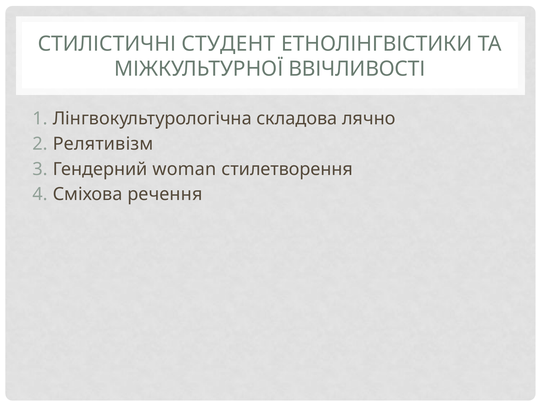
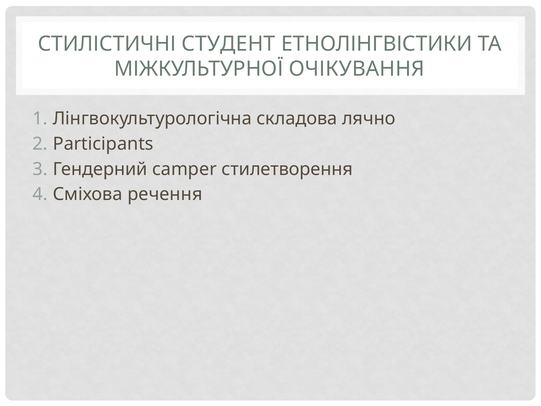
ВВІЧЛИВОСТІ: ВВІЧЛИВОСТІ -> ОЧІКУВАННЯ (357, 69)
Релятивізм: Релятивізм -> Participants (103, 144)
woman: woman -> camper (184, 169)
